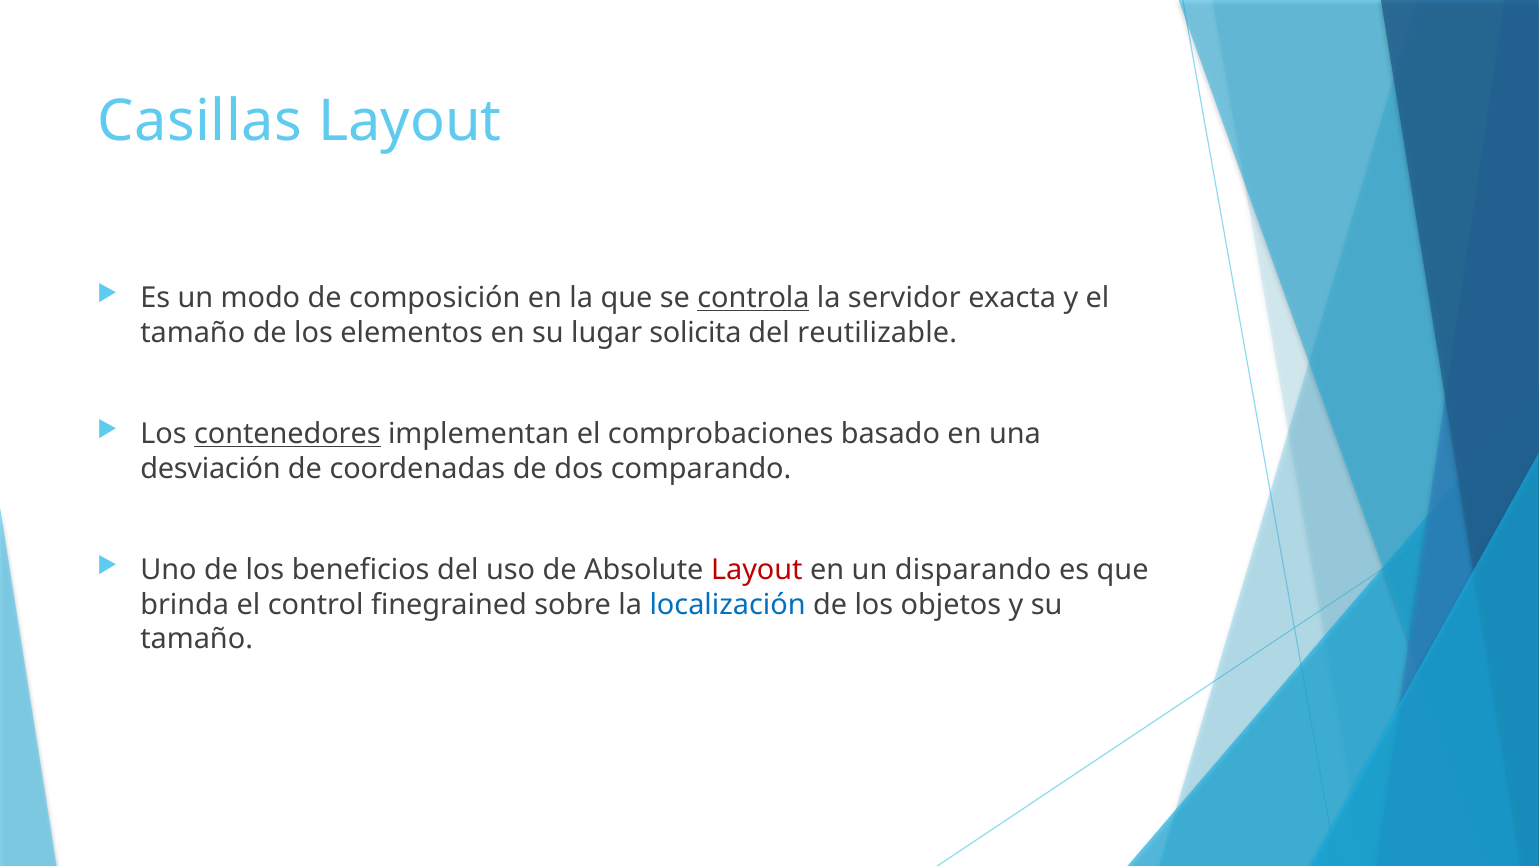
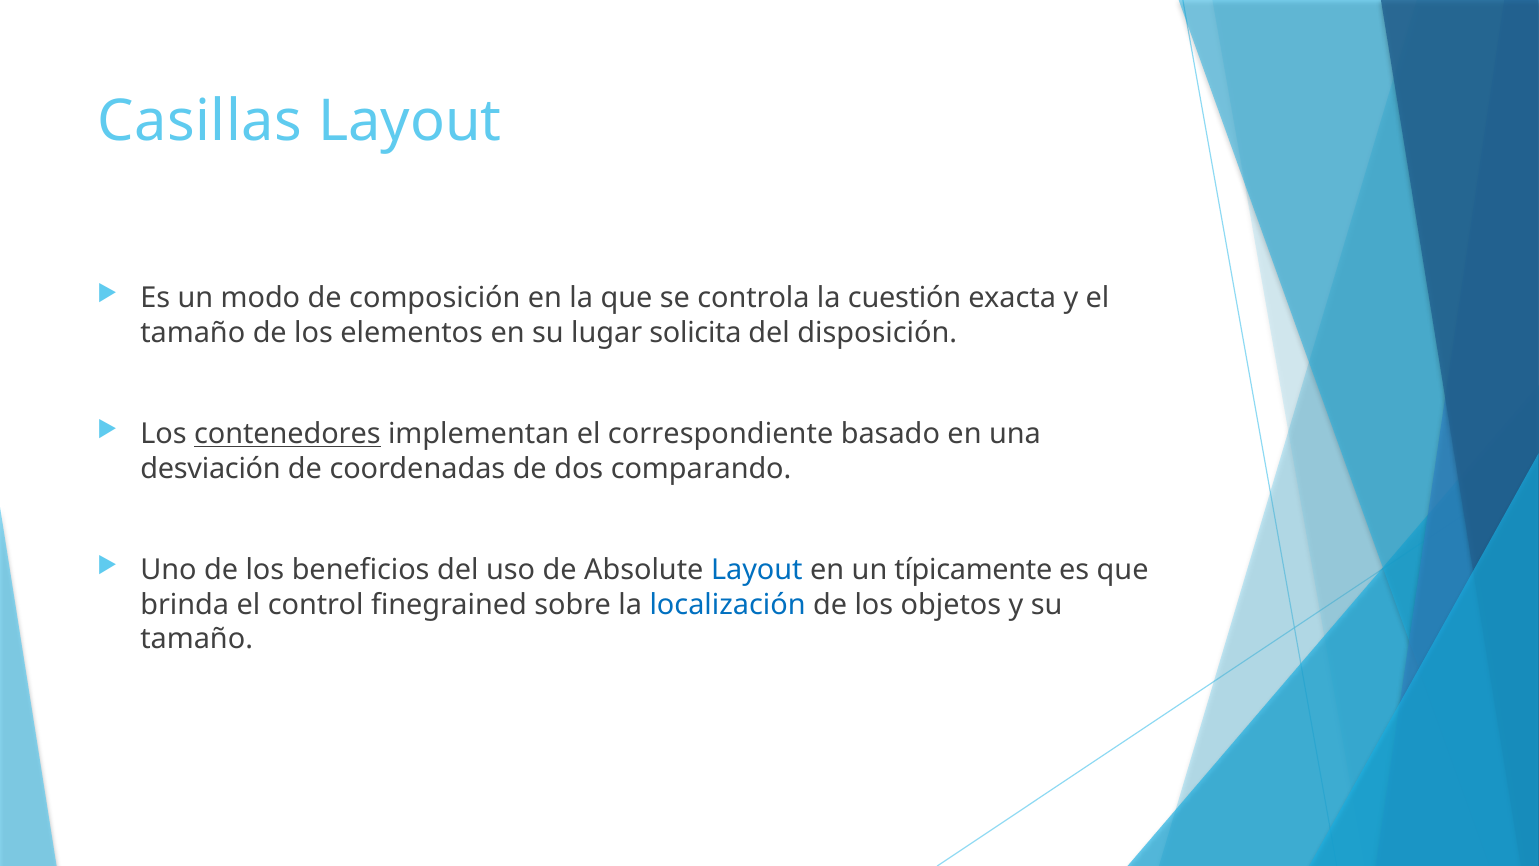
controla underline: present -> none (753, 298)
servidor: servidor -> cuestión (905, 298)
reutilizable: reutilizable -> disposición (877, 332)
comprobaciones: comprobaciones -> correspondiente (721, 434)
Layout colour: red -> blue (757, 570)
disparando: disparando -> típicamente (973, 570)
